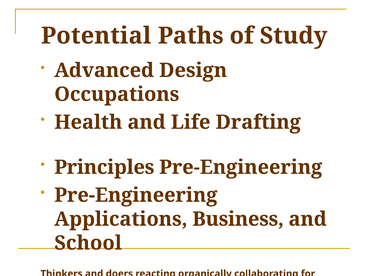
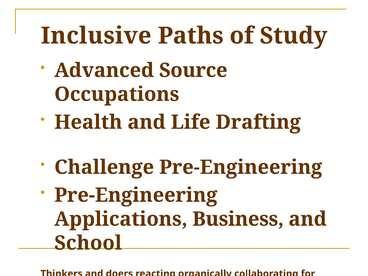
Potential: Potential -> Inclusive (96, 36)
Design: Design -> Source (193, 70)
Principles: Principles -> Challenge (104, 167)
